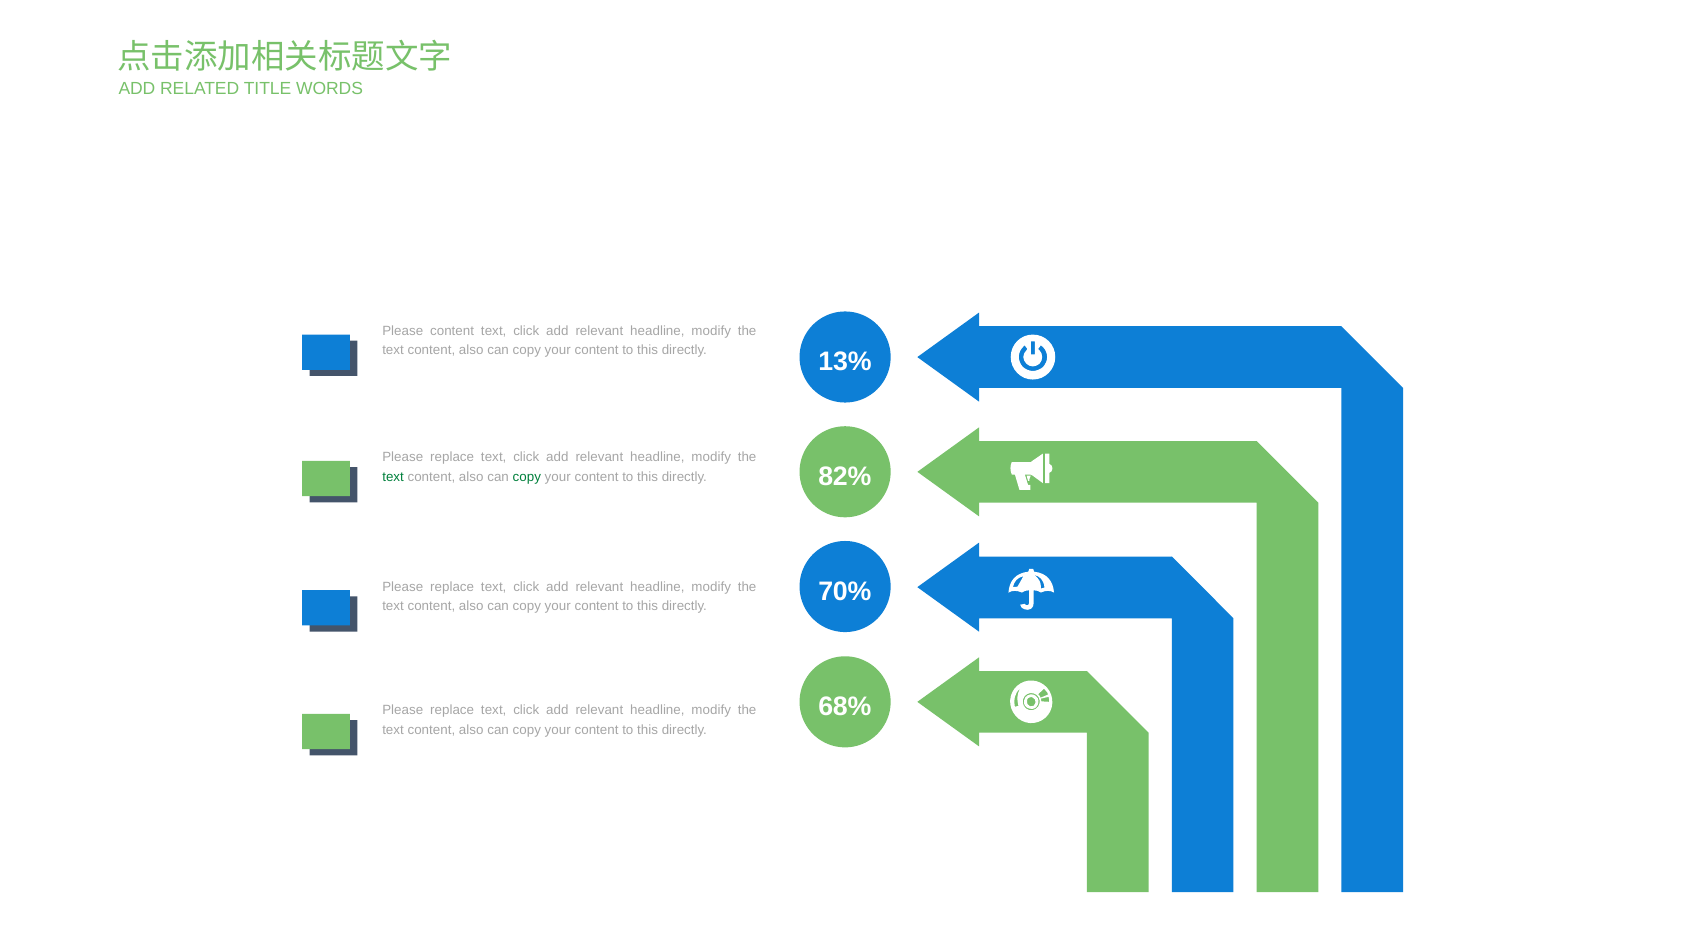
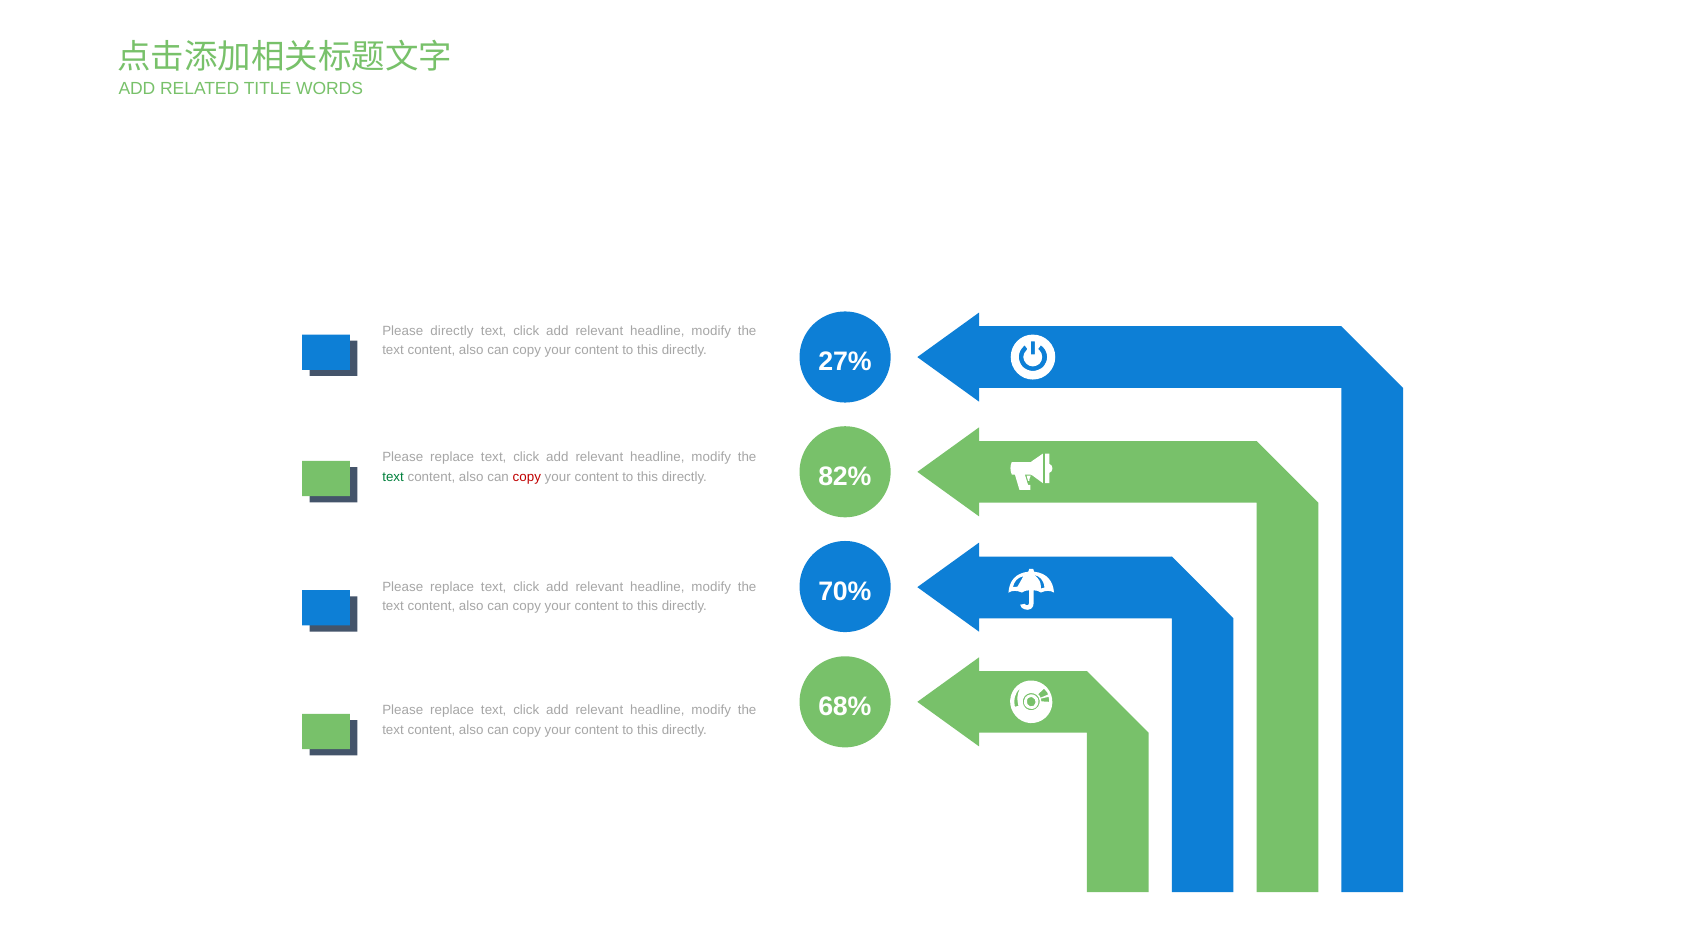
Please content: content -> directly (452, 331)
13%: 13% -> 27% (845, 362)
copy colour: green -> red (527, 477)
